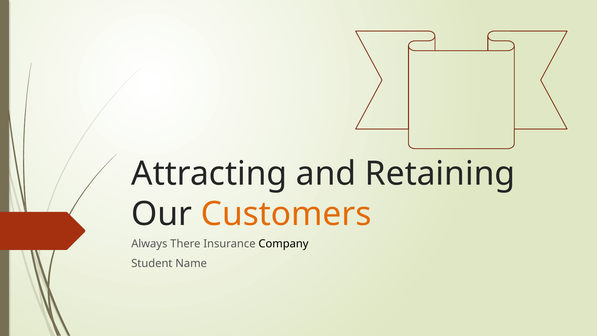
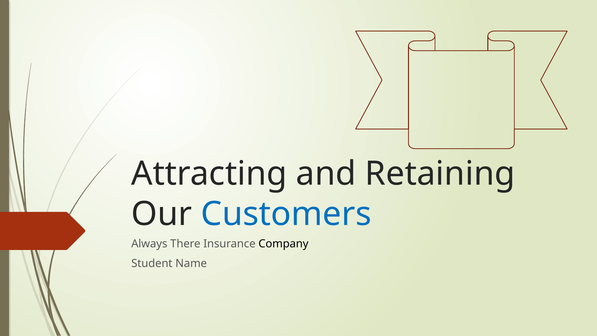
Customers colour: orange -> blue (286, 214)
